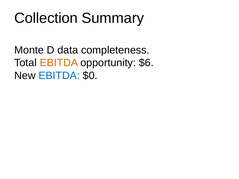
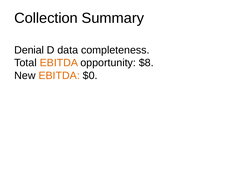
Monte: Monte -> Denial (29, 50)
$6: $6 -> $8 (146, 63)
EBITDA colour: blue -> orange (59, 76)
